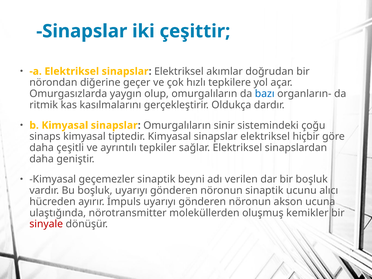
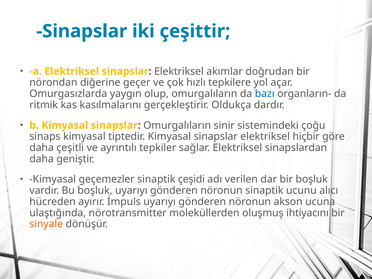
beyni: beyni -> çeşidi (191, 179)
kemikler: kemikler -> ihtiyacını (307, 213)
sinyale colour: red -> orange (46, 224)
